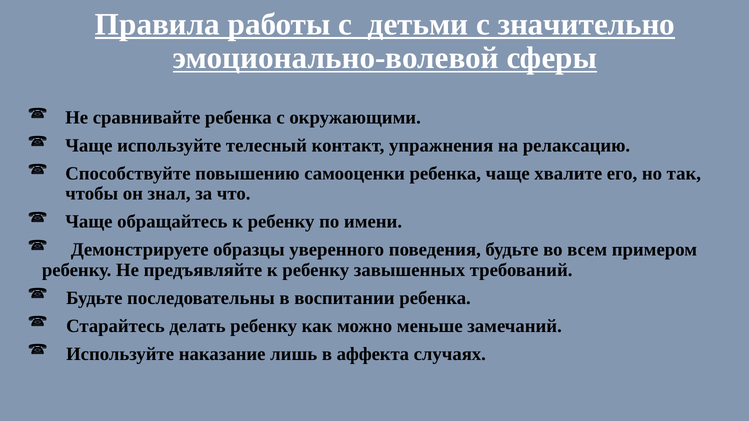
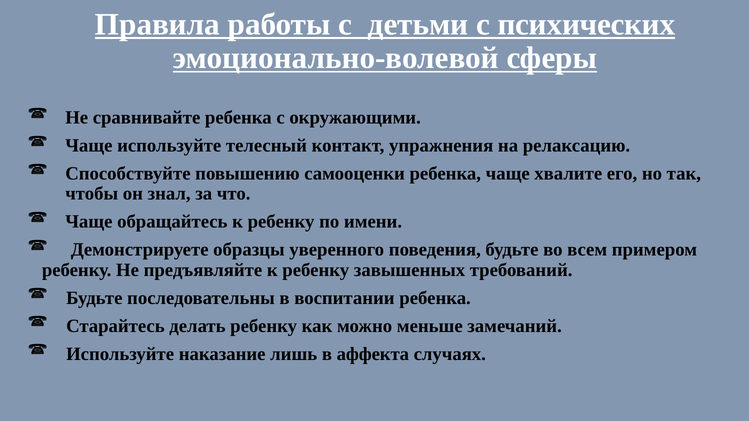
значительно: значительно -> психических (586, 24)
